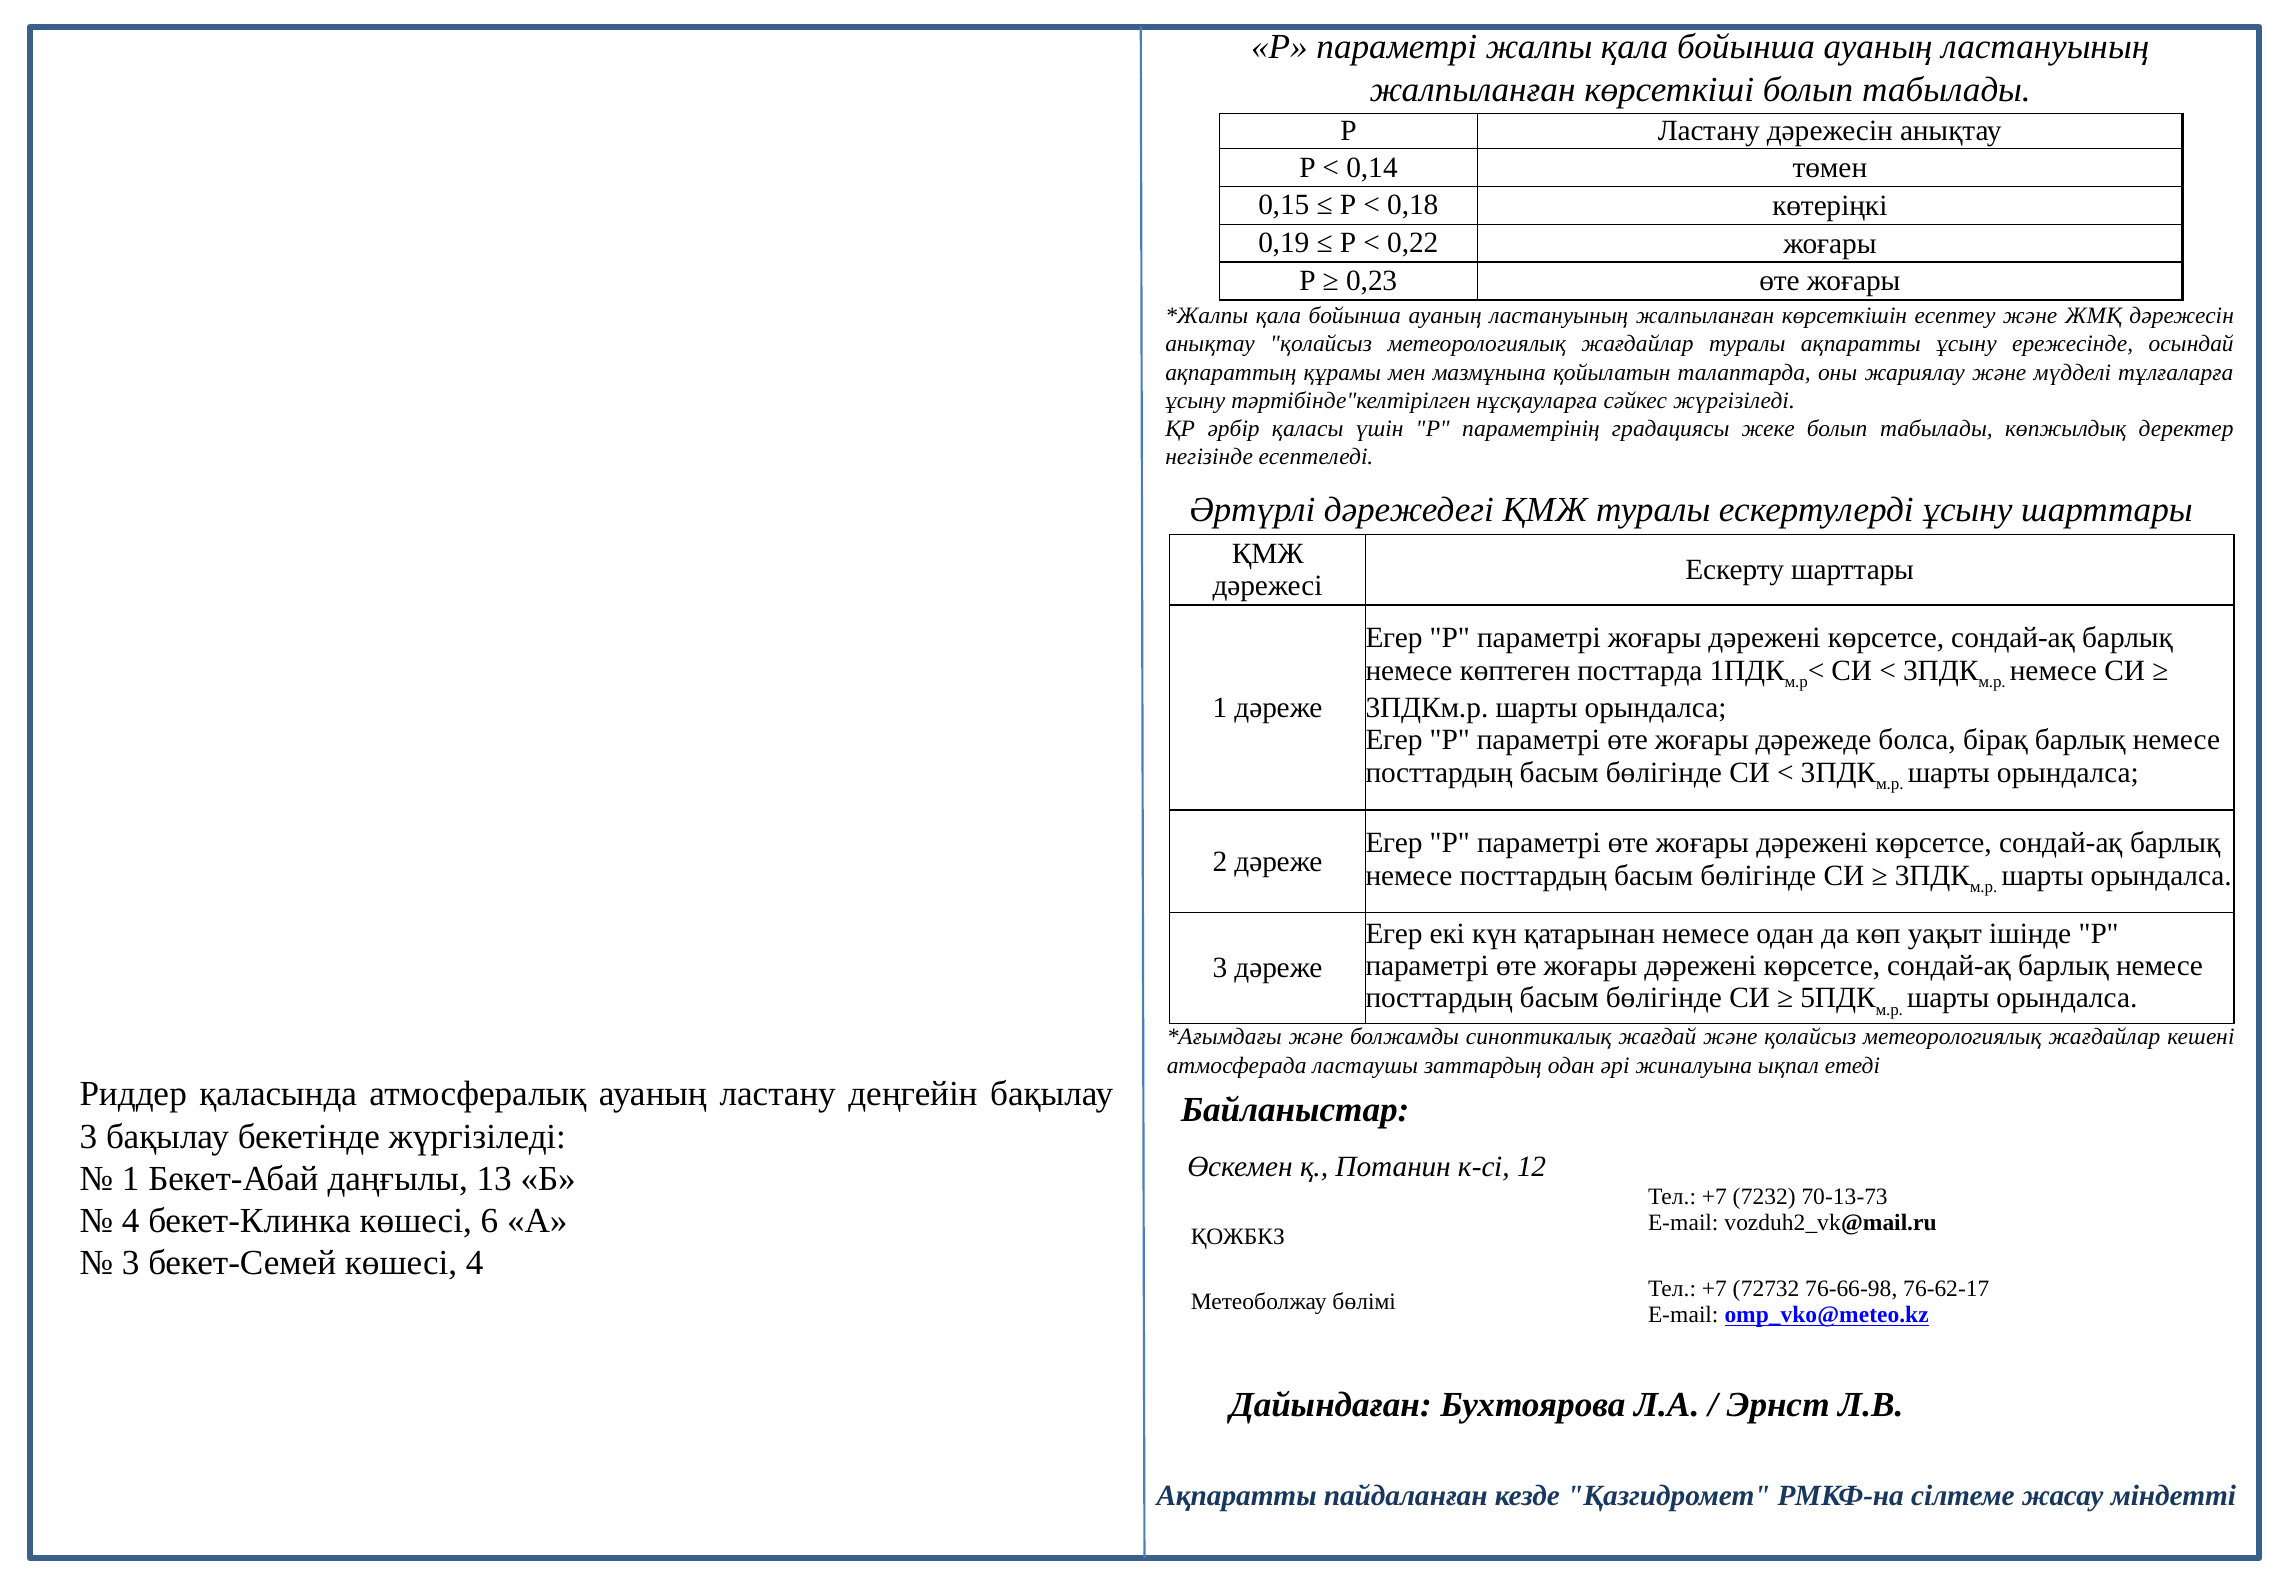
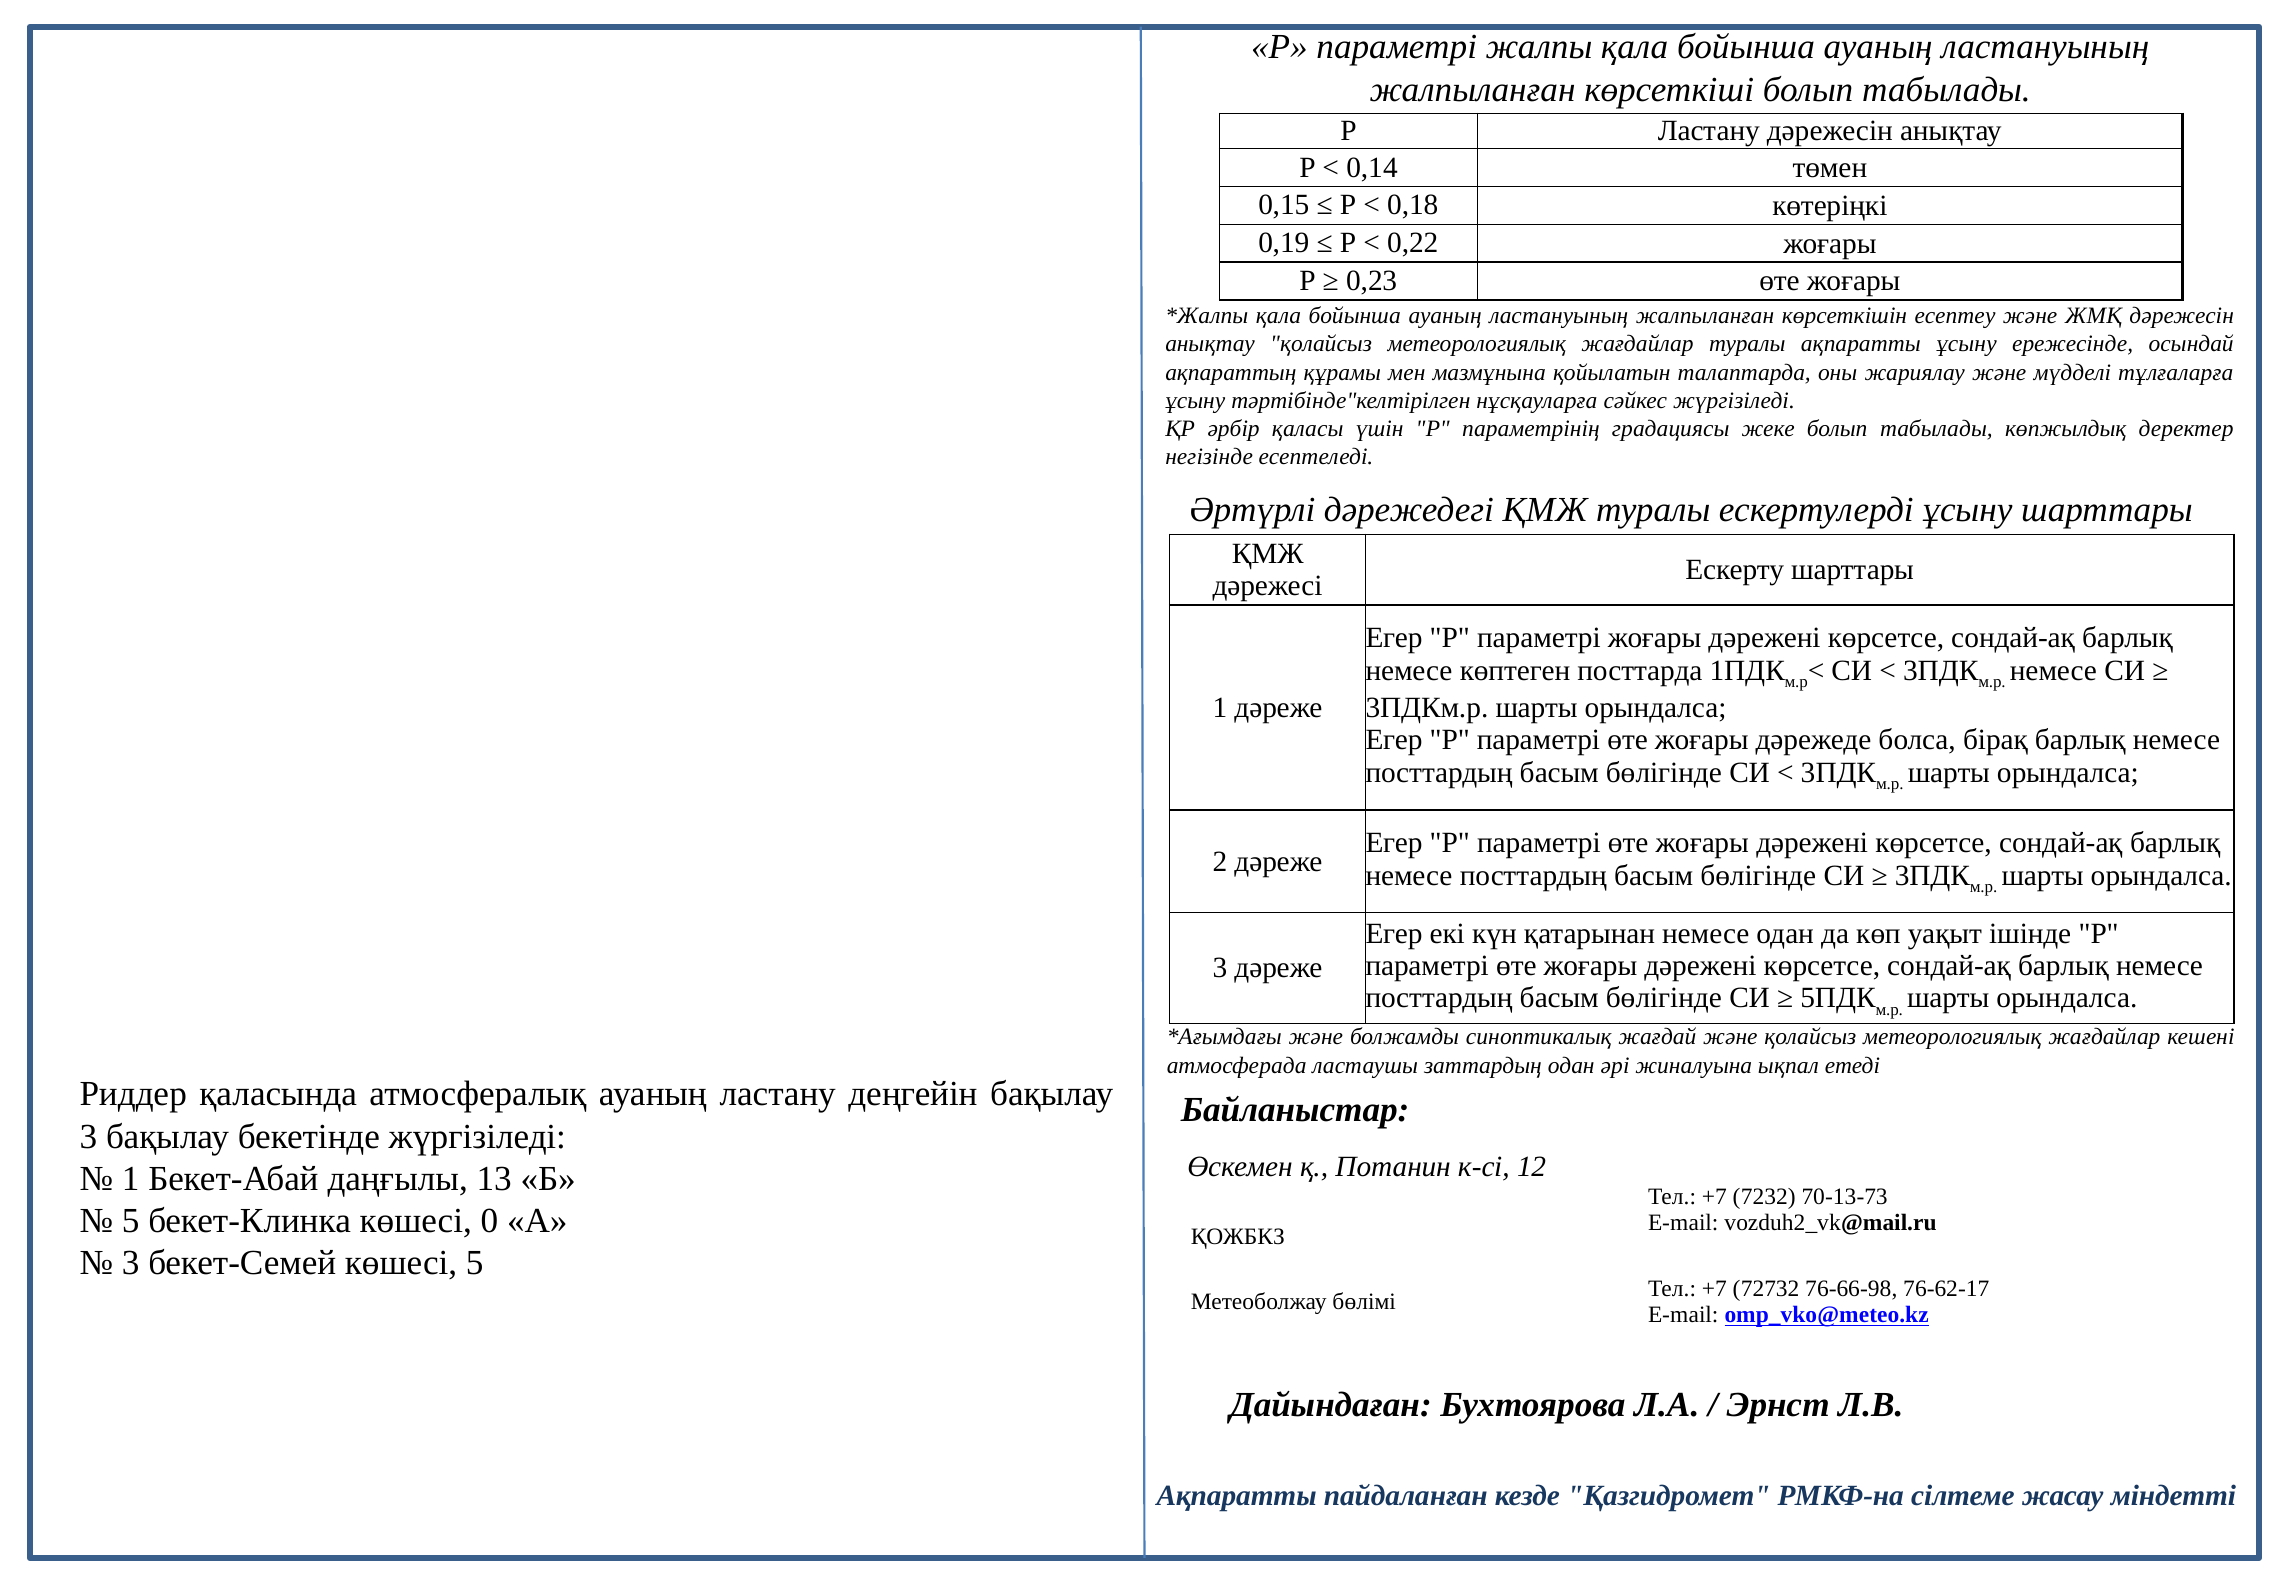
4: 4 -> 5 (131, 1221)
6: 6 -> 0 (490, 1221)
көшесі 4: 4 -> 5 (475, 1263)
